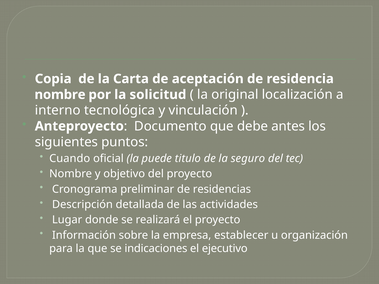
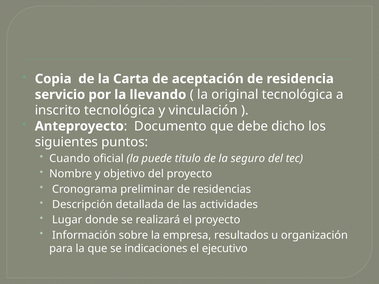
nombre: nombre -> servicio (60, 95)
solicitud: solicitud -> llevando (158, 95)
original localización: localización -> tecnológica (297, 95)
interno: interno -> inscrito (58, 110)
antes: antes -> dicho (288, 126)
establecer: establecer -> resultados (241, 235)
